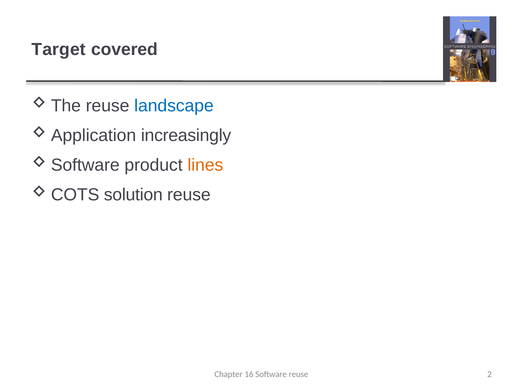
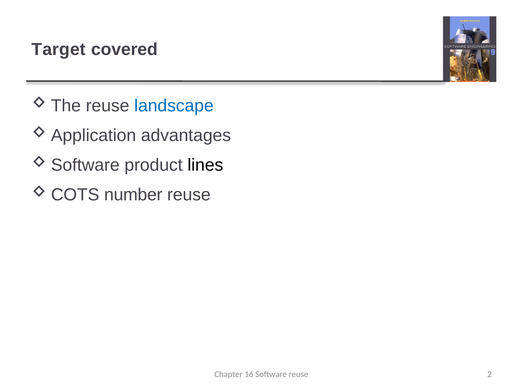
increasingly: increasingly -> advantages (186, 135)
lines colour: orange -> black (205, 165)
solution: solution -> number (133, 195)
